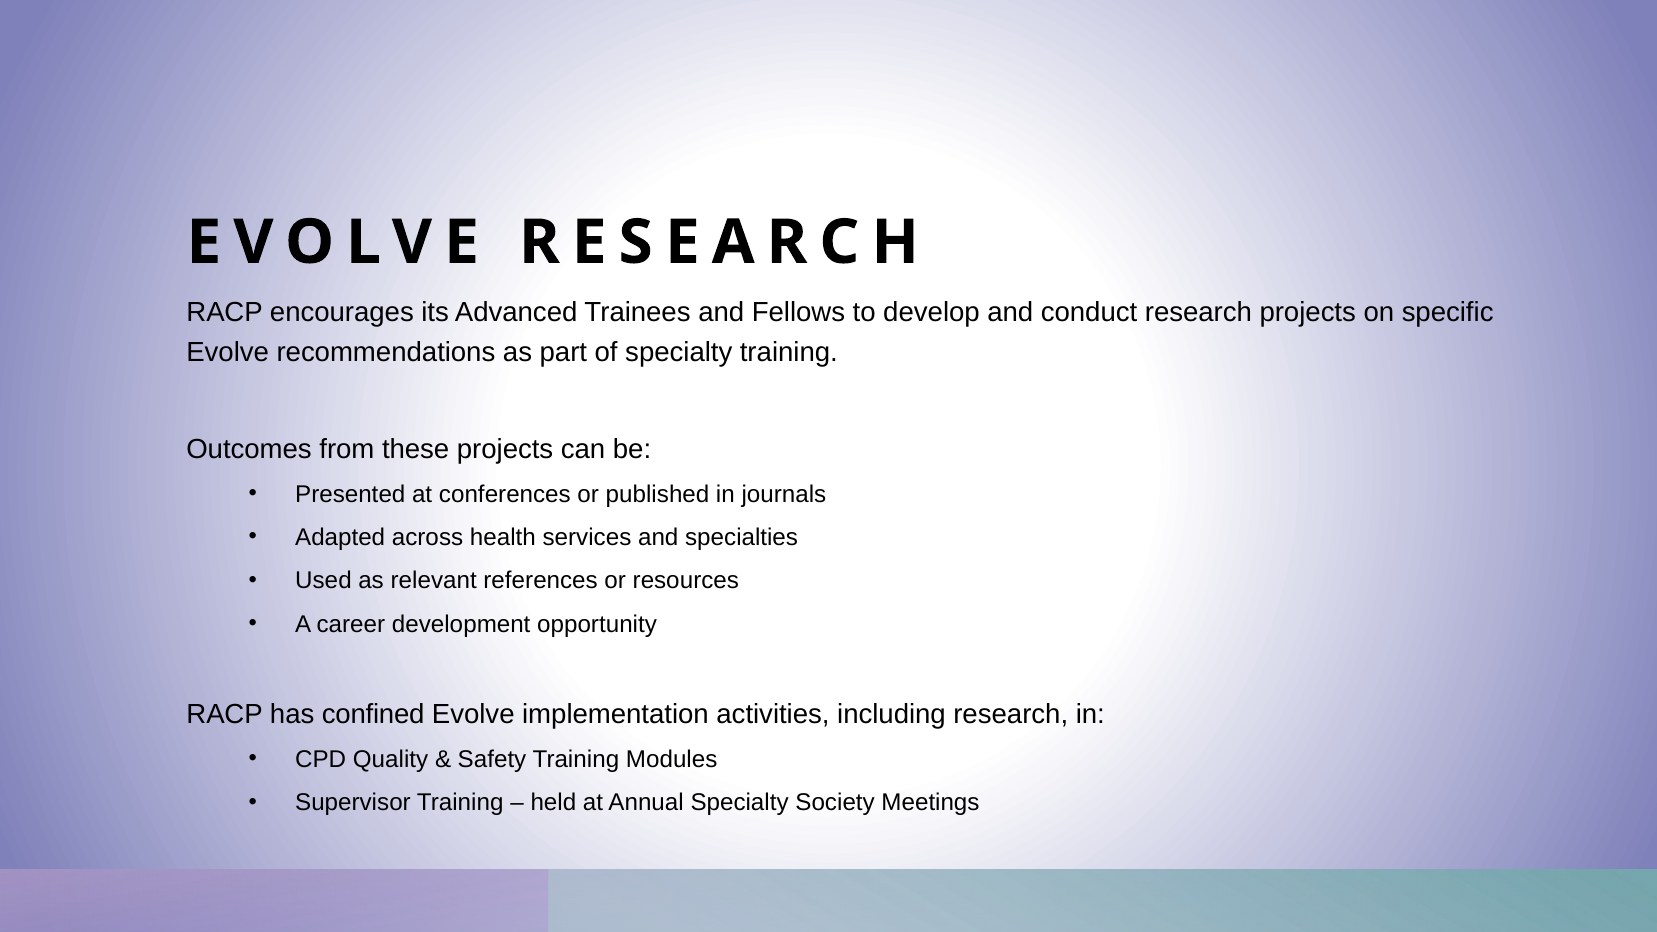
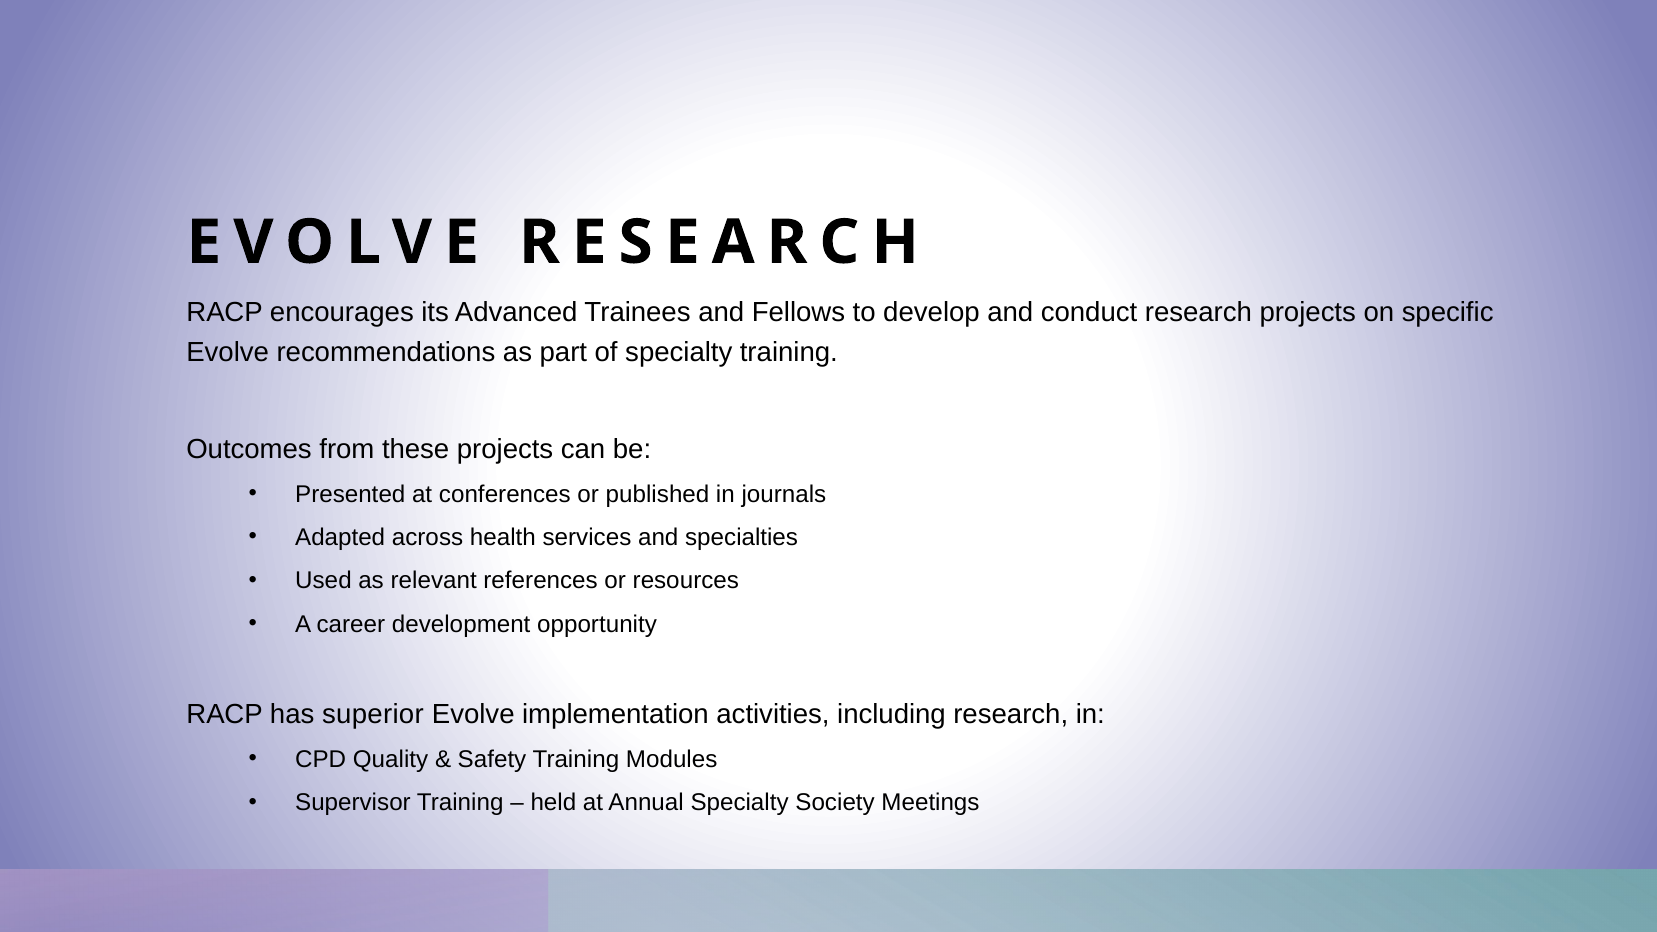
confined: confined -> superior (373, 714)
